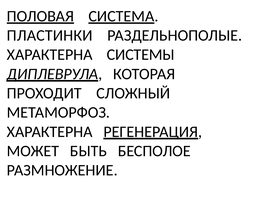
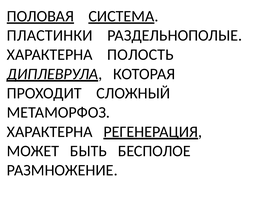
СИСТЕМЫ: СИСТЕМЫ -> ПОЛОСТЬ (140, 55)
